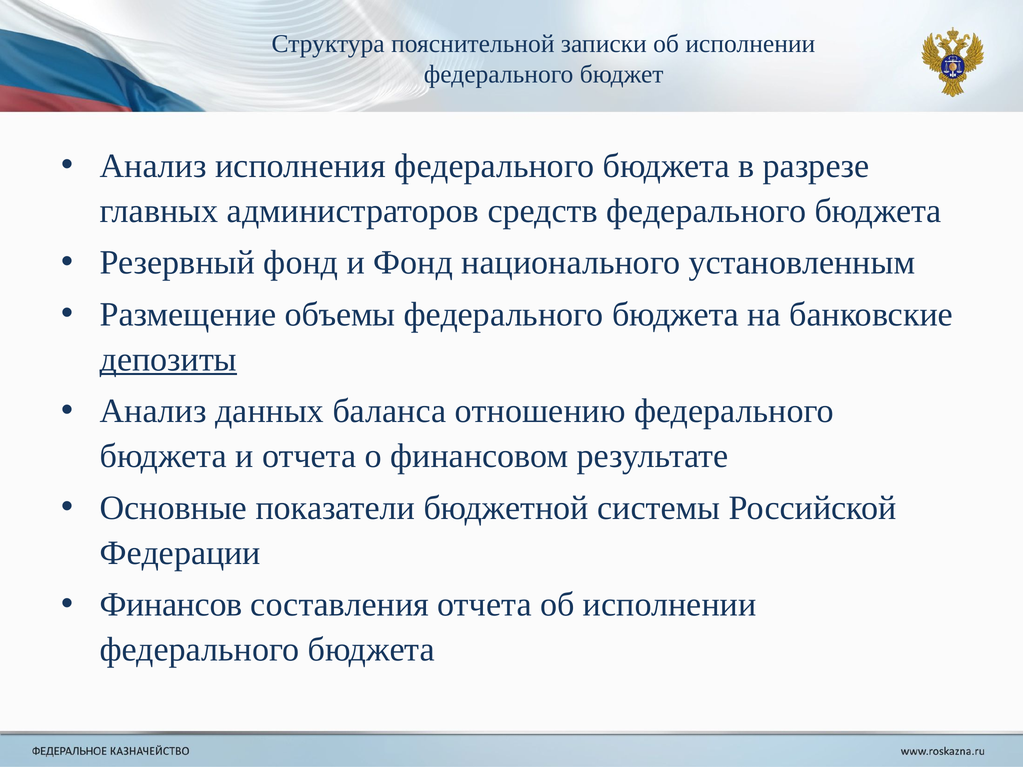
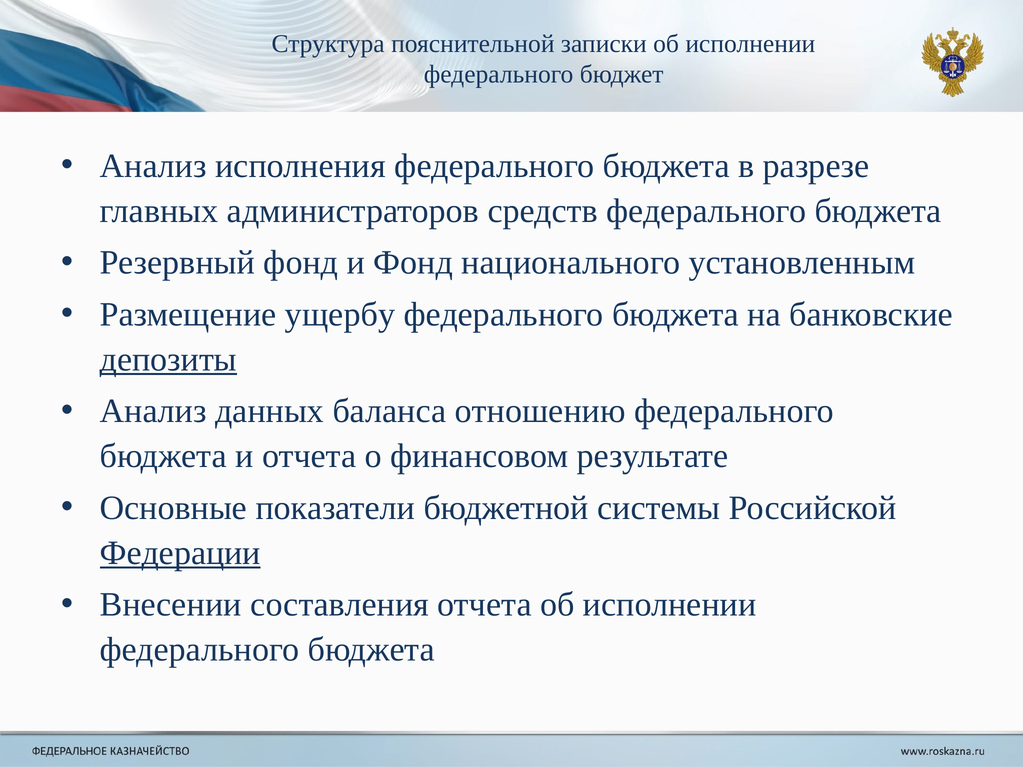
объемы: объемы -> ущербу (340, 315)
Федерации underline: none -> present (180, 553)
Финансов: Финансов -> Внесении (171, 605)
